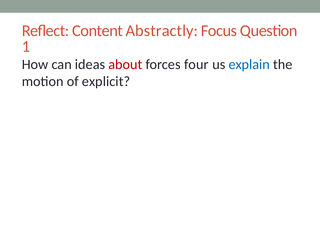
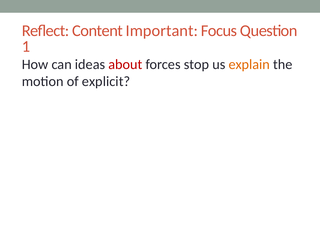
Abstractly: Abstractly -> Important (162, 31)
four: four -> stop (196, 64)
explain colour: blue -> orange (249, 64)
